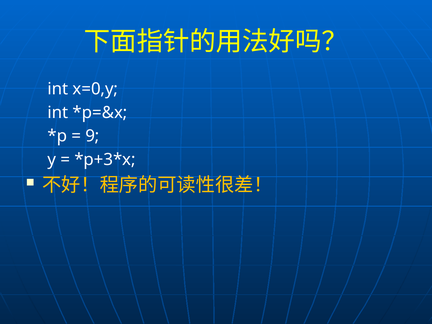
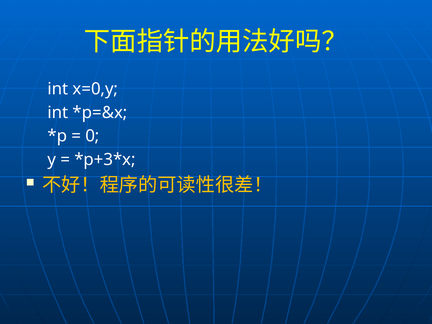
9: 9 -> 0 (92, 136)
